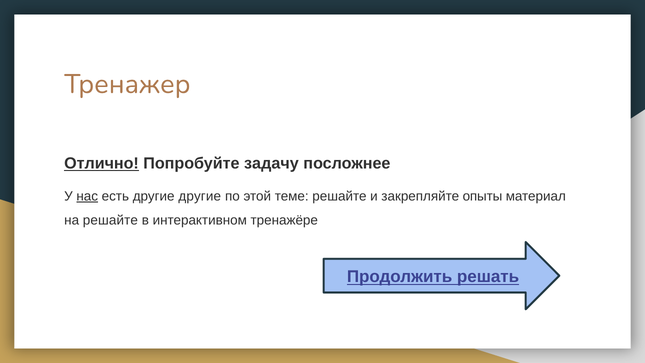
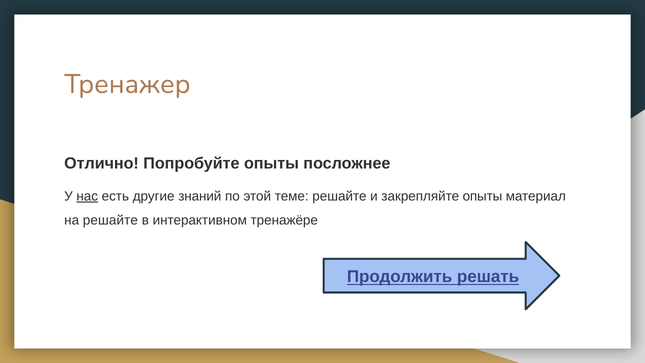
Отлично underline: present -> none (102, 163)
Попробуйте задачу: задачу -> опыты (271, 163)
другие другие: другие -> знаний (200, 196)
